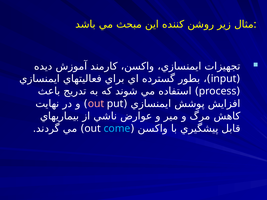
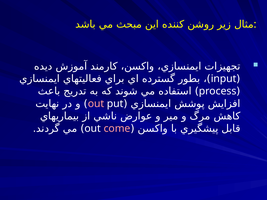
come colour: light blue -> pink (117, 129)
